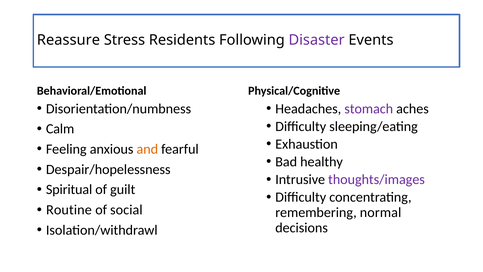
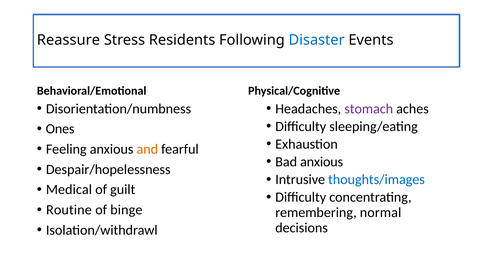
Disaster colour: purple -> blue (317, 40)
Calm: Calm -> Ones (60, 129)
Bad healthy: healthy -> anxious (322, 162)
thoughts/images colour: purple -> blue (376, 179)
Spiritual: Spiritual -> Medical (69, 189)
social: social -> binge (126, 210)
